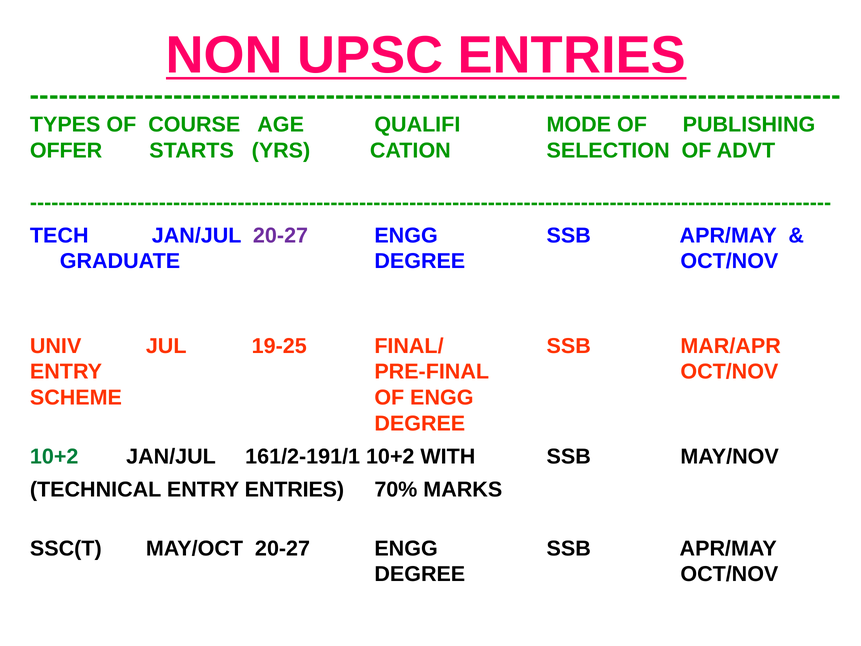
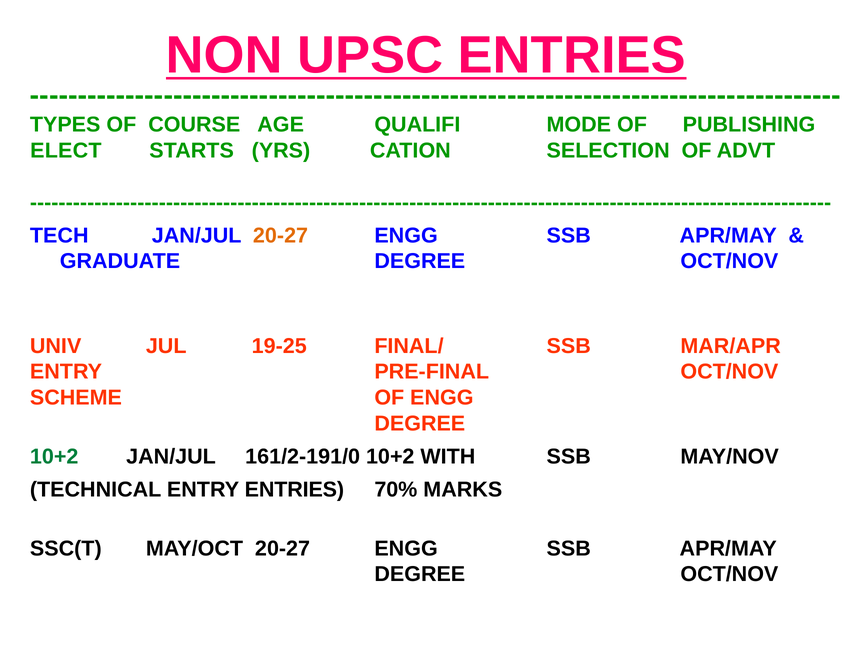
OFFER: OFFER -> ELECT (66, 151)
20-27 colour: purple -> orange (281, 235)
161/2-191/1: 161/2-191/1 -> 161/2-191/0 (303, 456)
